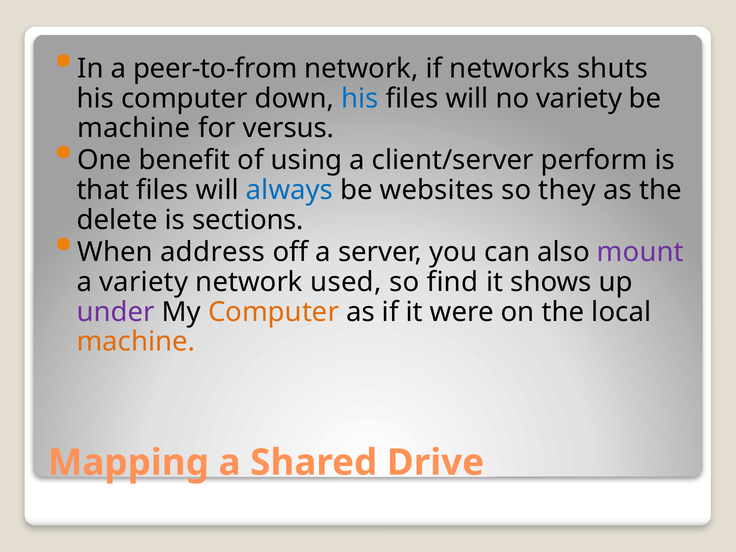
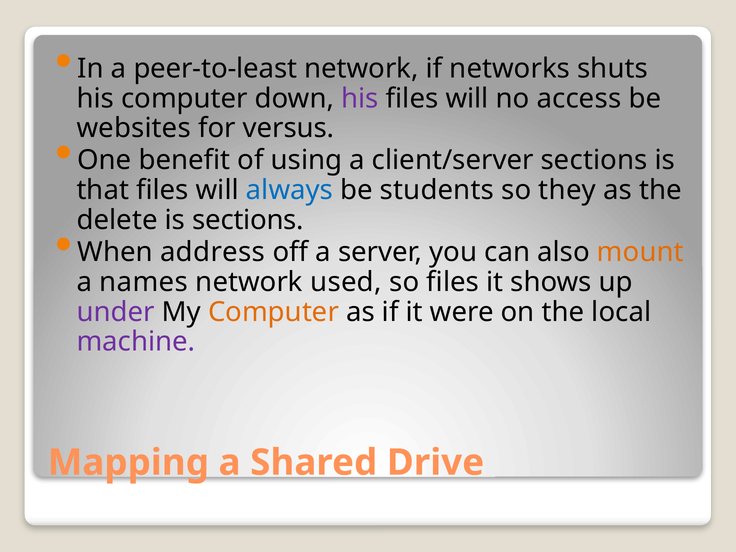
peer-to-from: peer-to-from -> peer-to-least (215, 69)
his colour: blue -> purple (360, 98)
no variety: variety -> access (579, 98)
machine: machine -> websites (134, 128)
client/server perform: perform -> sections (594, 160)
websites: websites -> students (437, 190)
mount colour: purple -> orange (640, 252)
a variety: variety -> names (144, 282)
so find: find -> files (453, 282)
machine colour: orange -> purple (136, 342)
